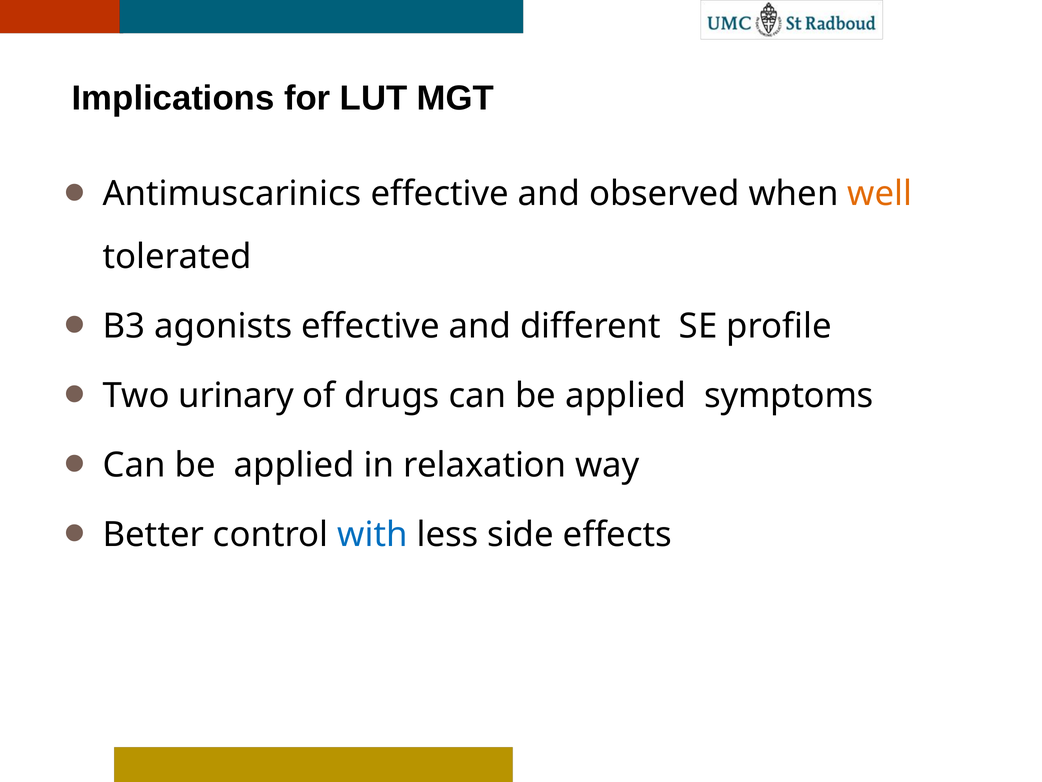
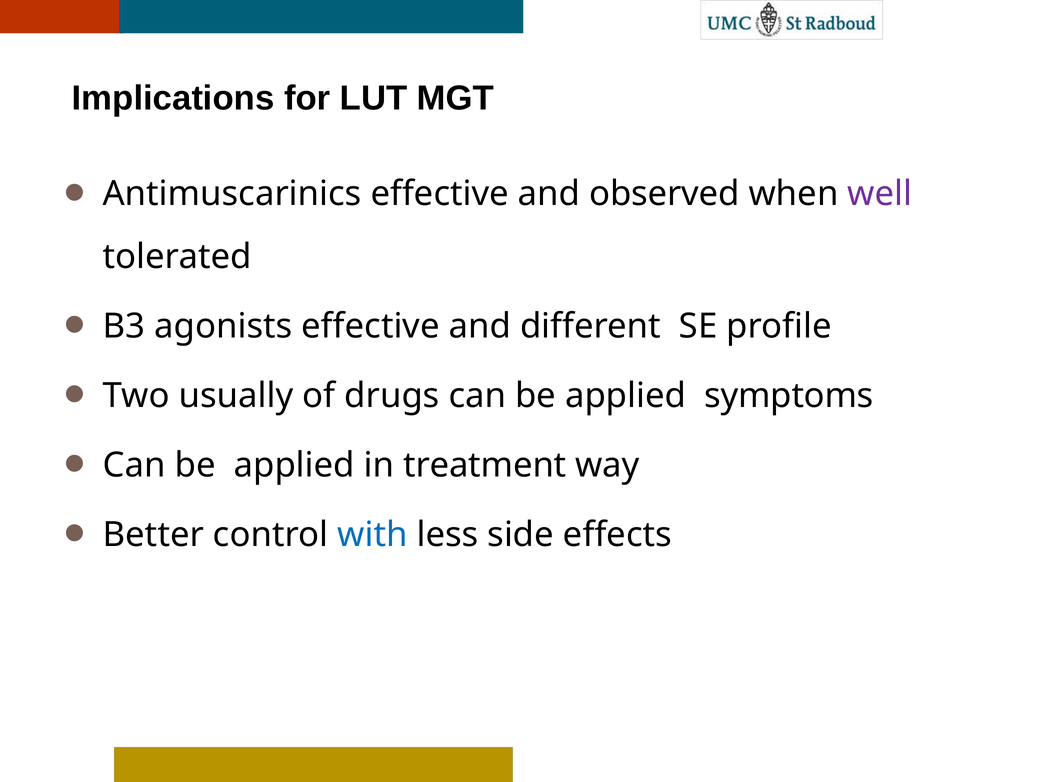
well colour: orange -> purple (880, 194)
urinary: urinary -> usually (236, 395)
relaxation: relaxation -> treatment (485, 465)
